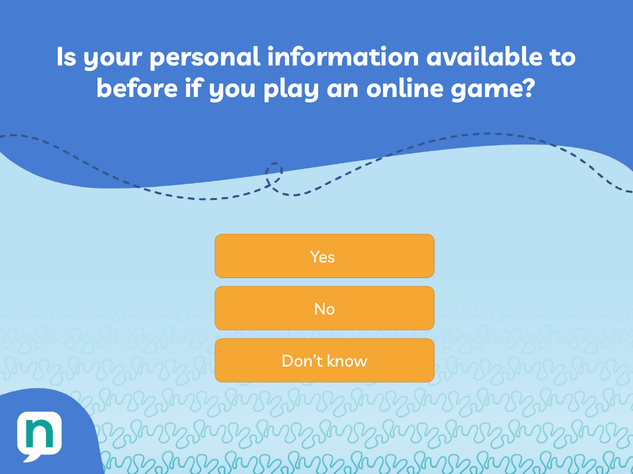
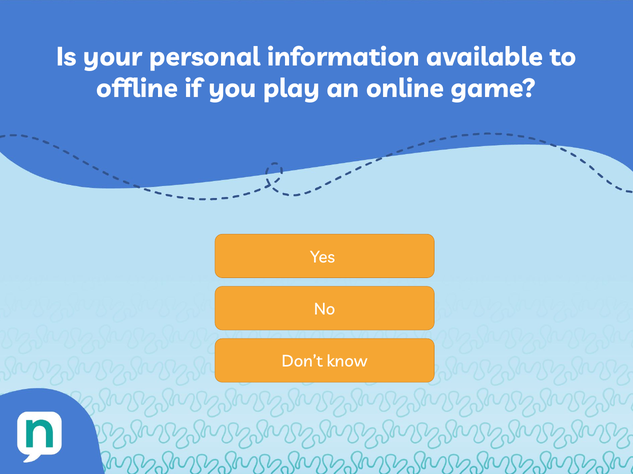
before: before -> offline (137, 89)
